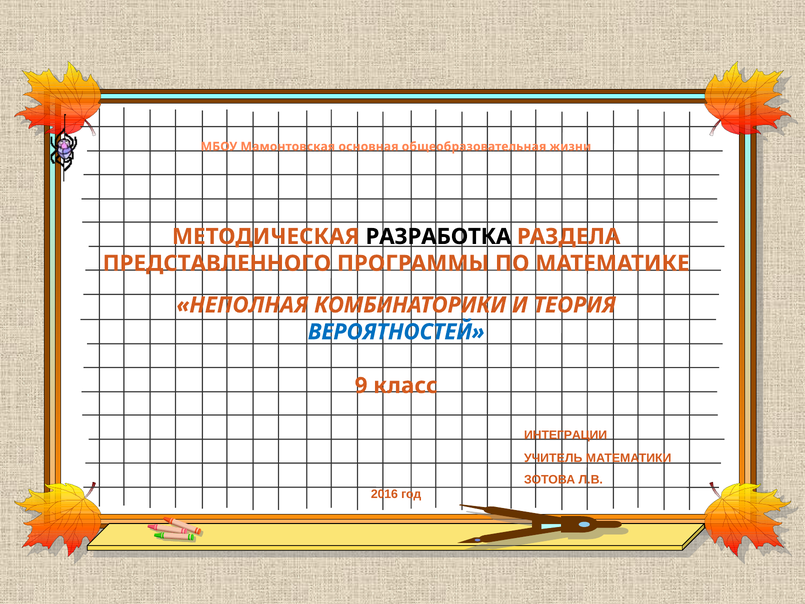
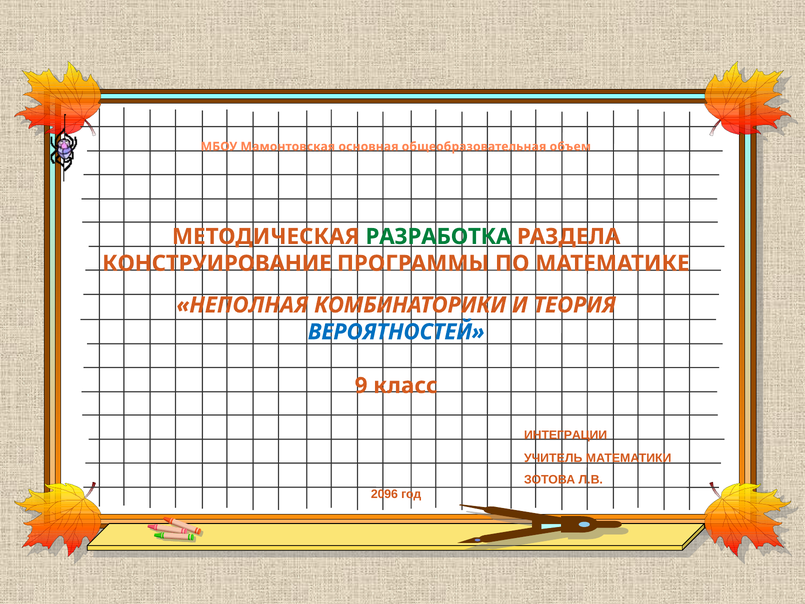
жизни: жизни -> объем (570, 147)
РАЗРАБОТКА colour: black -> green (438, 236)
ПРЕДСТАВЛЕННОГО: ПРЕДСТАВЛЕННОГО -> КОНСТРУИРОВАНИЕ (217, 263)
2016: 2016 -> 2096 (384, 494)
